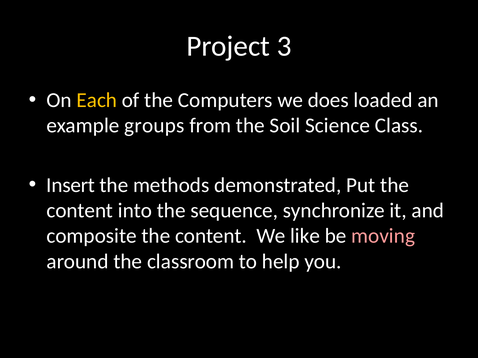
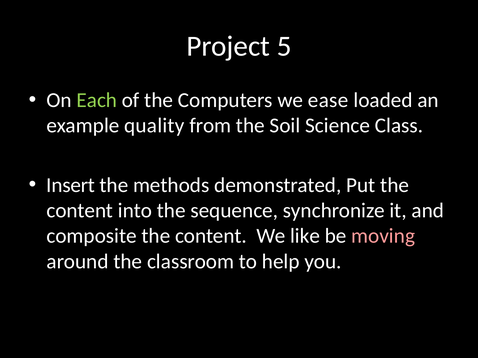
3: 3 -> 5 (284, 46)
Each colour: yellow -> light green (97, 100)
does: does -> ease (328, 100)
groups: groups -> quality (154, 126)
